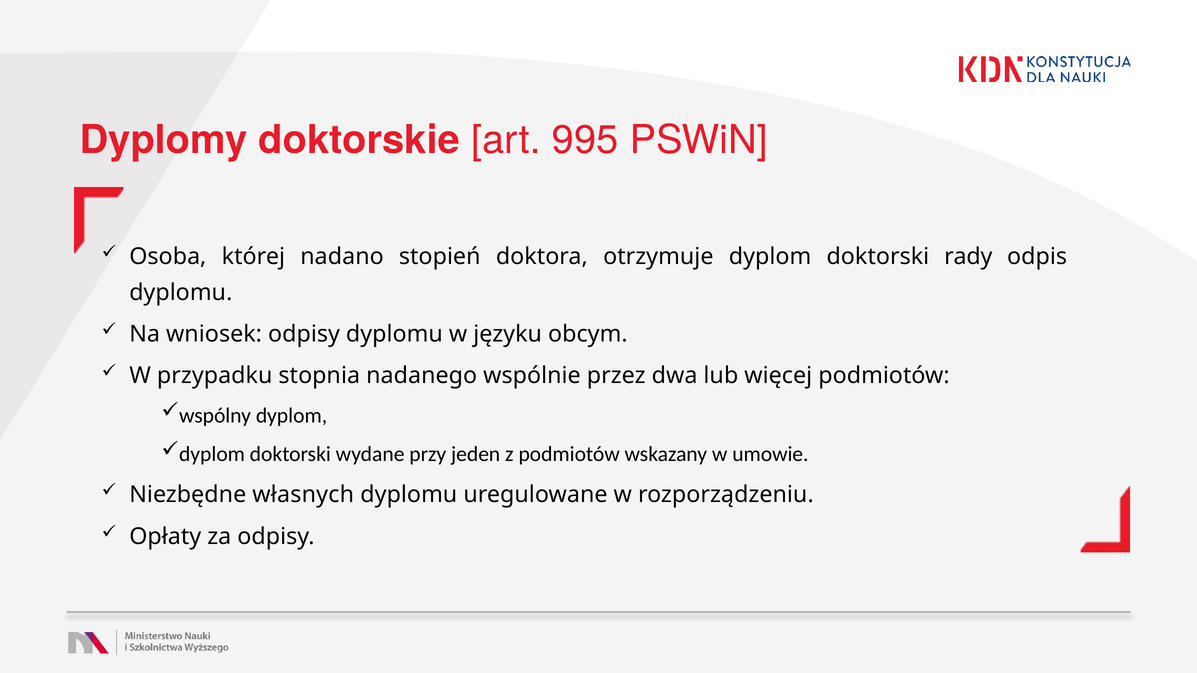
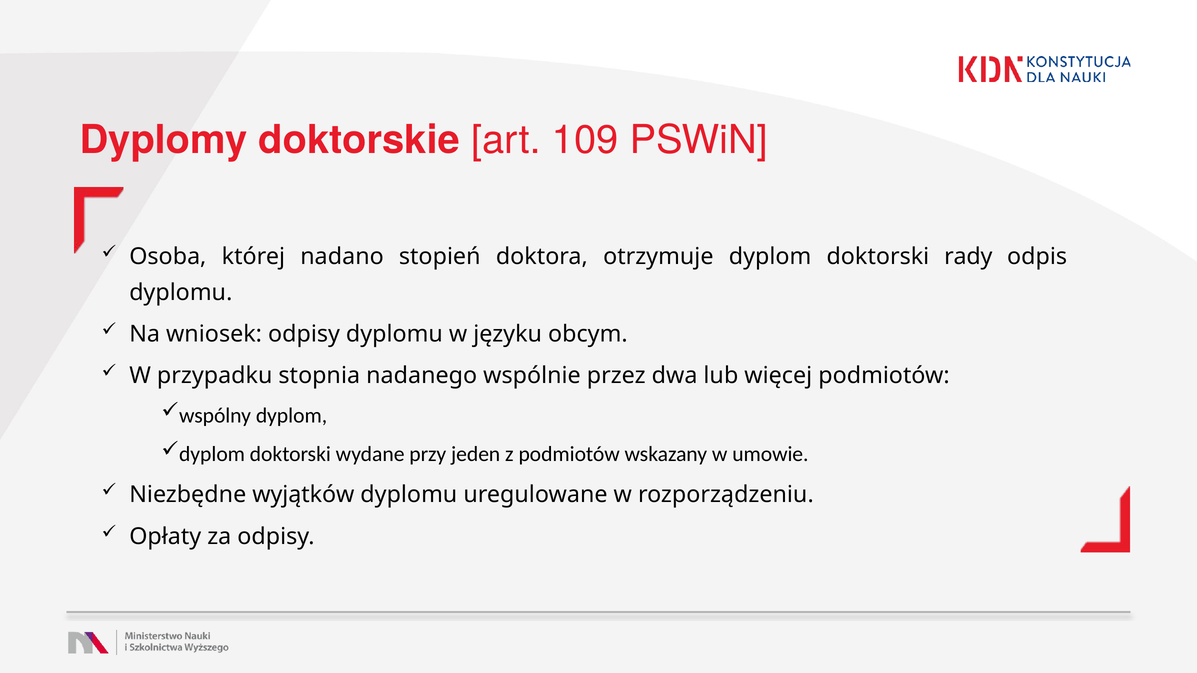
995: 995 -> 109 (585, 140)
własnych: własnych -> wyjątków (303, 495)
